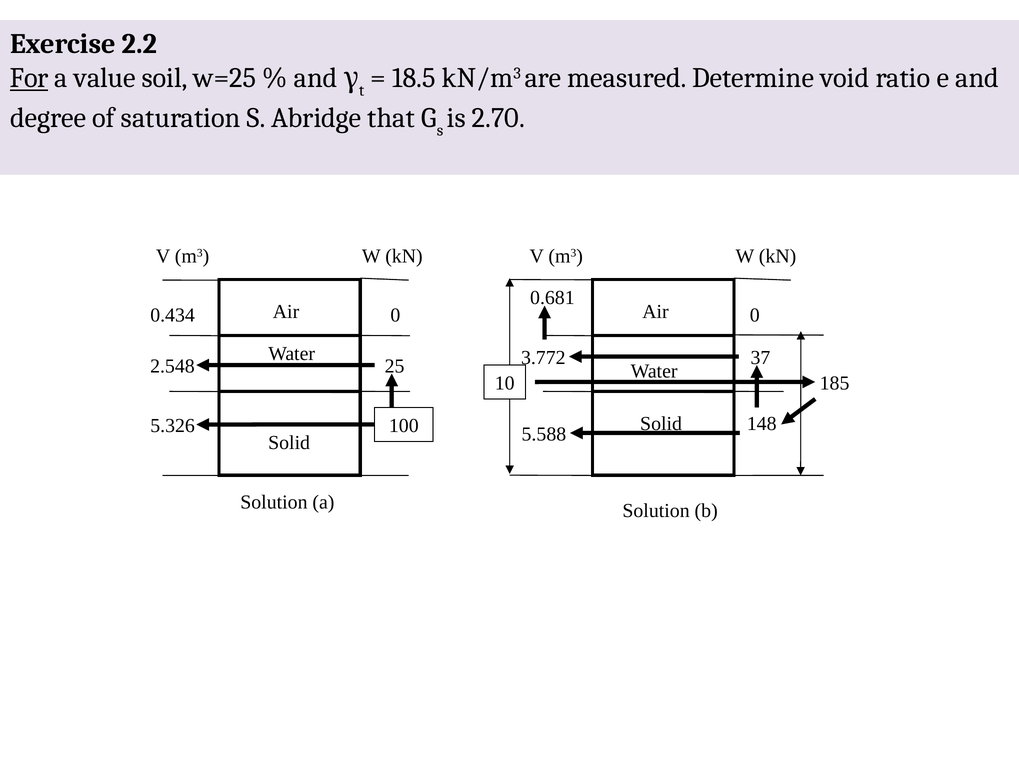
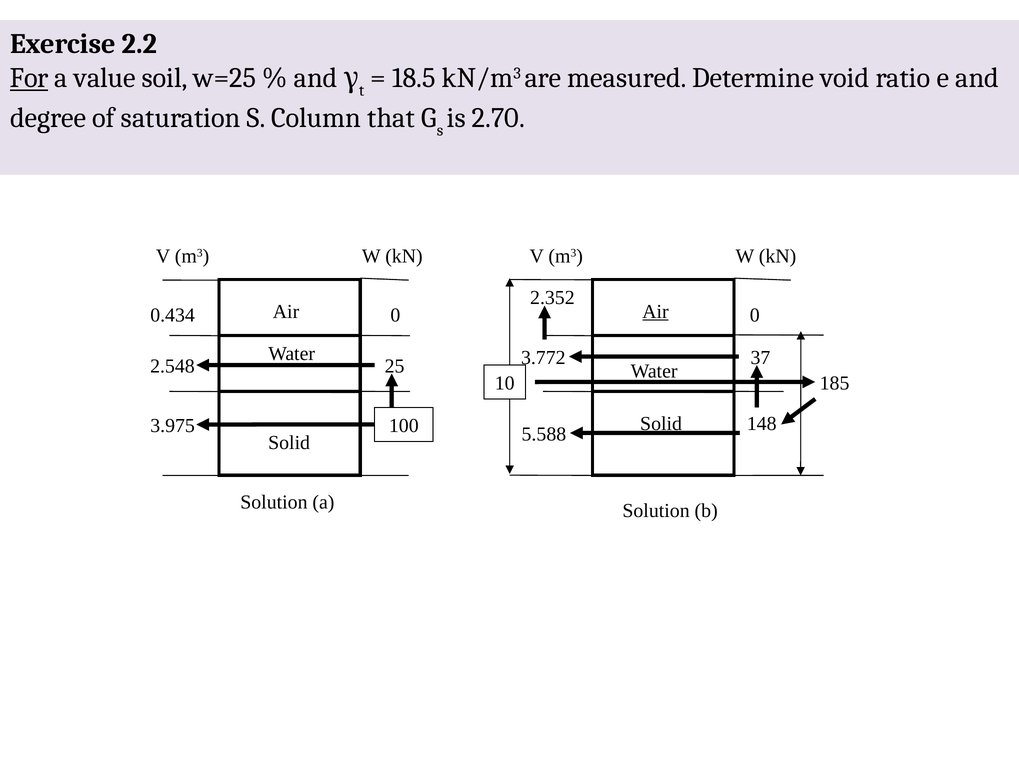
Abridge: Abridge -> Column (316, 118)
0.681: 0.681 -> 2.352 (552, 298)
Air underline: none -> present (656, 312)
5.326: 5.326 -> 3.975 (173, 426)
